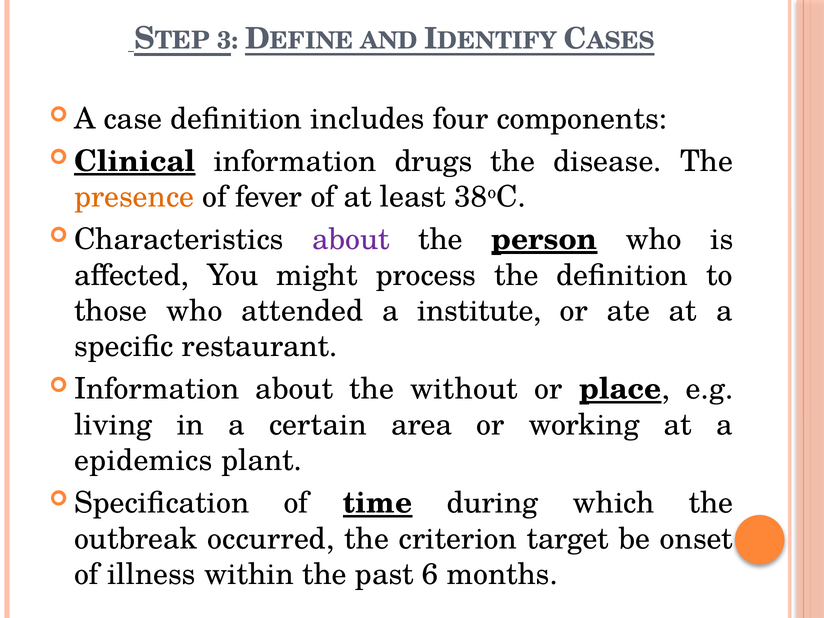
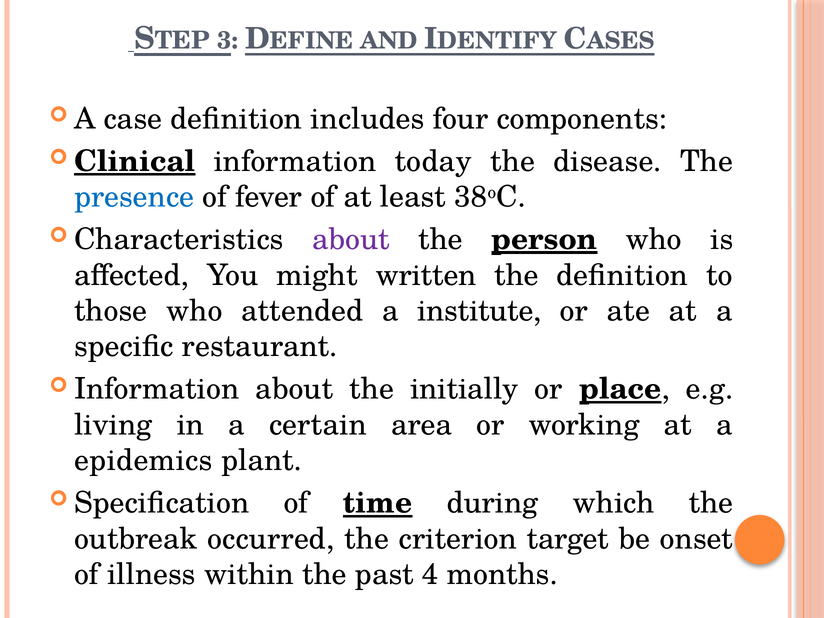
drugs: drugs -> today (433, 161)
presence colour: orange -> blue (134, 197)
process: process -> written (426, 275)
without: without -> initially (464, 389)
6: 6 -> 4 (430, 574)
